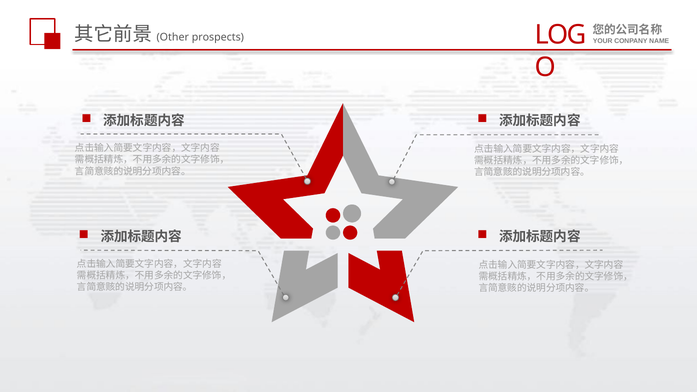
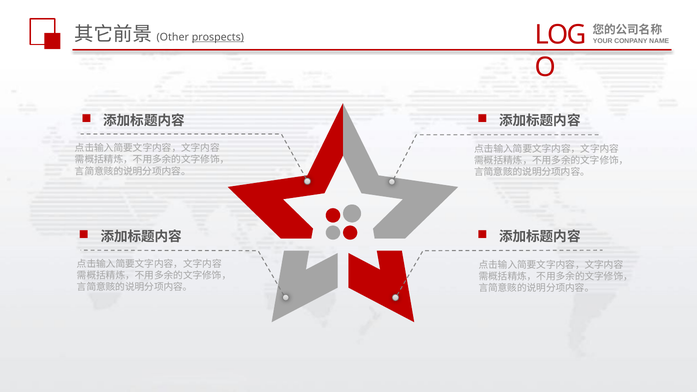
prospects underline: none -> present (218, 37)
